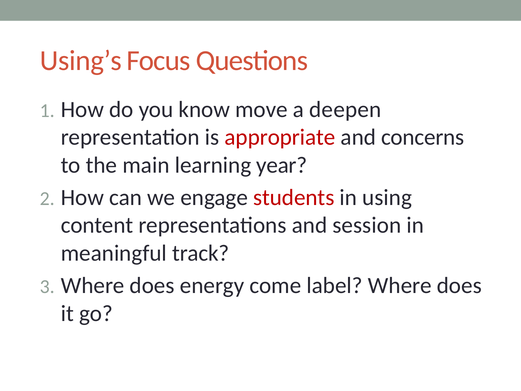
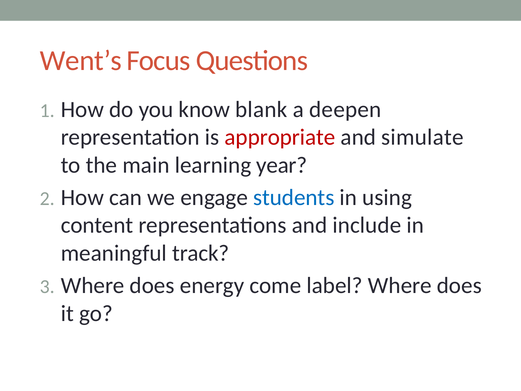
Using’s: Using’s -> Went’s (81, 61)
move: move -> blank (261, 109)
concerns: concerns -> simulate (422, 137)
students colour: red -> blue (294, 197)
session: session -> include (367, 225)
